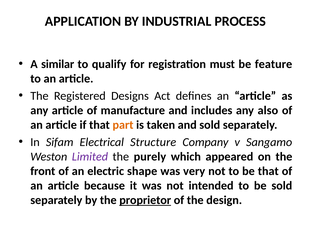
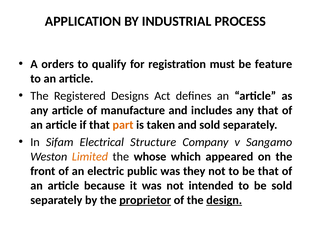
similar: similar -> orders (58, 64)
any also: also -> that (268, 110)
Limited colour: purple -> orange (90, 157)
purely: purely -> whose (150, 157)
shape: shape -> public (142, 171)
very: very -> they (194, 171)
design underline: none -> present (224, 200)
